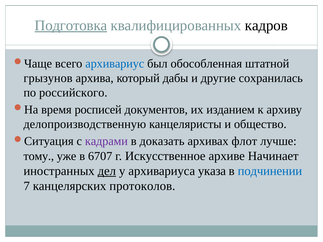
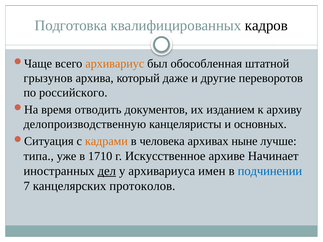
Подготовка underline: present -> none (71, 25)
архивариус colour: blue -> orange (115, 64)
дабы: дабы -> даже (175, 78)
сохранилась: сохранилась -> переворотов (271, 78)
росписей: росписей -> отводить (98, 110)
общество: общество -> основных (260, 124)
кадрами colour: purple -> orange (106, 141)
доказать: доказать -> человека (162, 141)
флот: флот -> ныне (244, 141)
тому: тому -> типа (39, 156)
6707: 6707 -> 1710 (100, 156)
указа: указа -> имен (212, 171)
